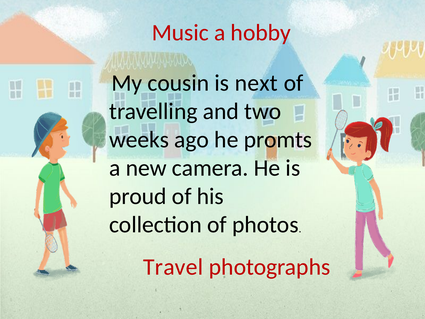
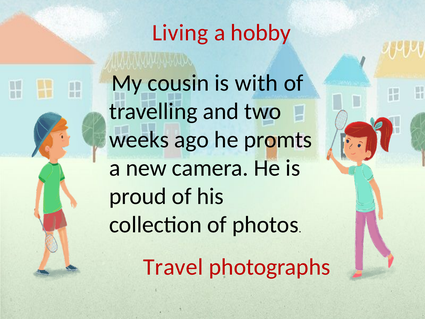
Music: Music -> Living (180, 33)
next: next -> with (256, 83)
